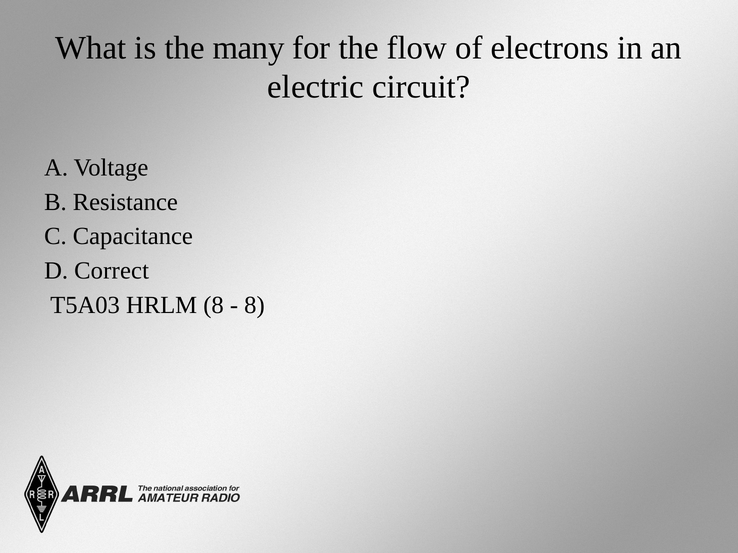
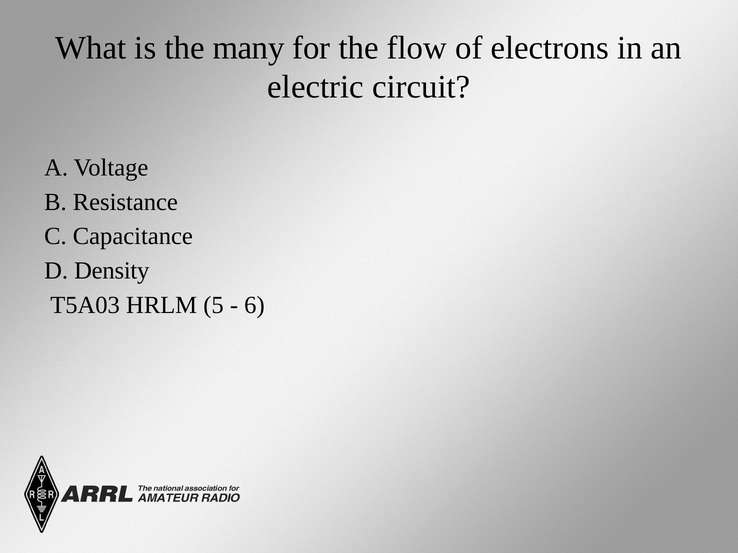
Correct: Correct -> Density (112, 271)
HRLM 8: 8 -> 5 (214, 305)
8: 8 -> 6 (254, 305)
